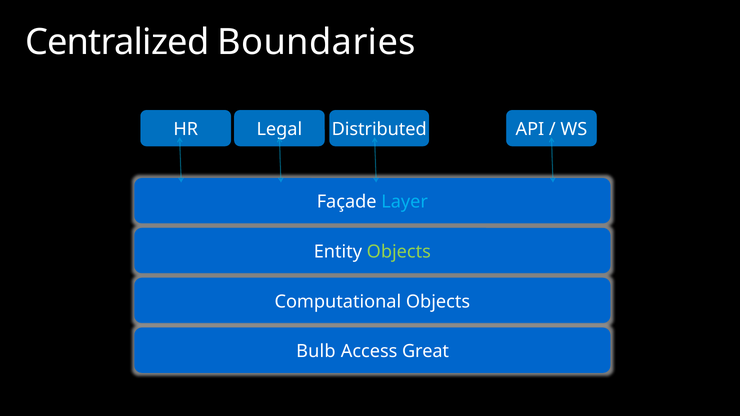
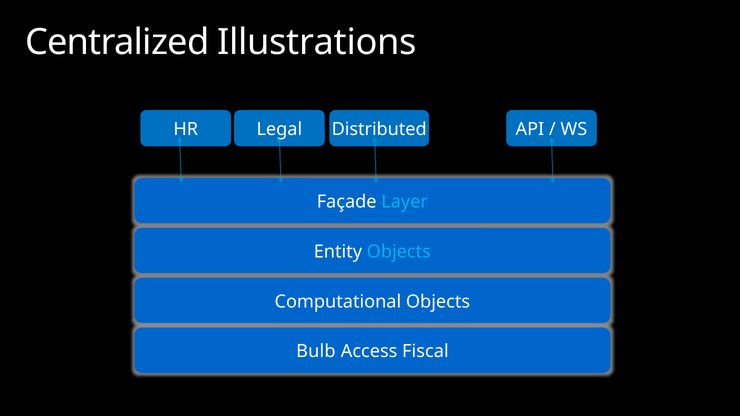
Boundaries: Boundaries -> Illustrations (317, 42)
Objects colour: light green -> light blue (399, 252)
Great: Great -> Fiscal (425, 352)
